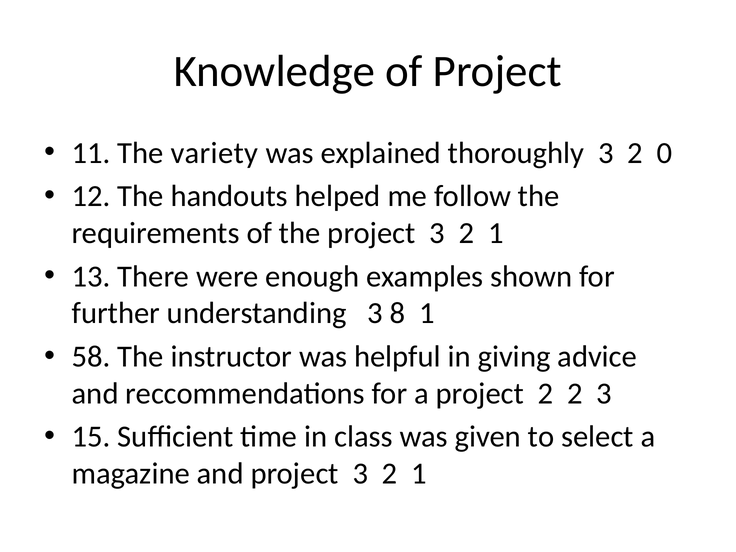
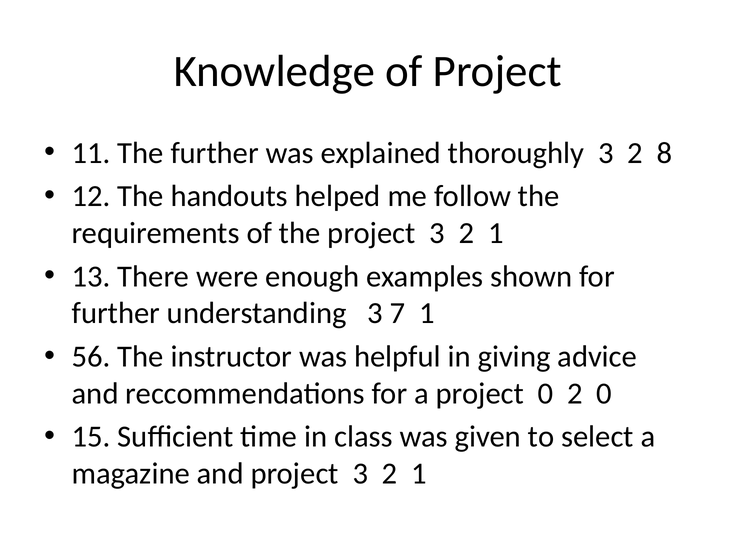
The variety: variety -> further (215, 153)
0: 0 -> 8 (665, 153)
8: 8 -> 7 (398, 313)
58: 58 -> 56 (91, 357)
project 2: 2 -> 0 (545, 393)
2 3: 3 -> 0 (604, 393)
